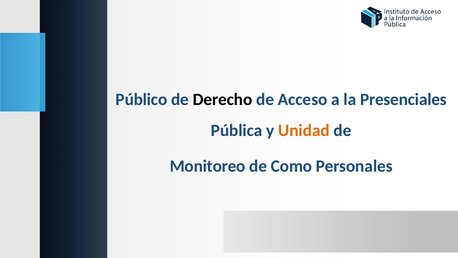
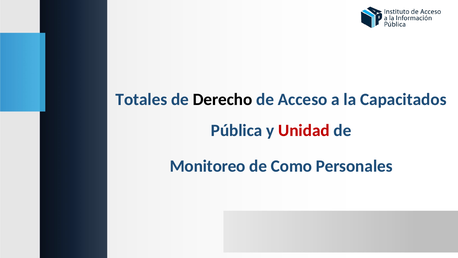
Público: Público -> Totales (141, 99)
Presenciales: Presenciales -> Capacitados (403, 99)
Unidad colour: orange -> red (304, 130)
